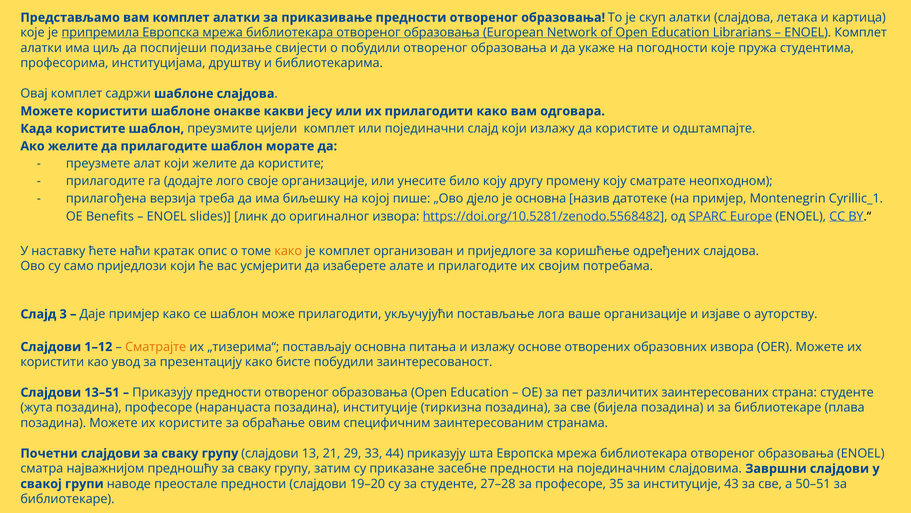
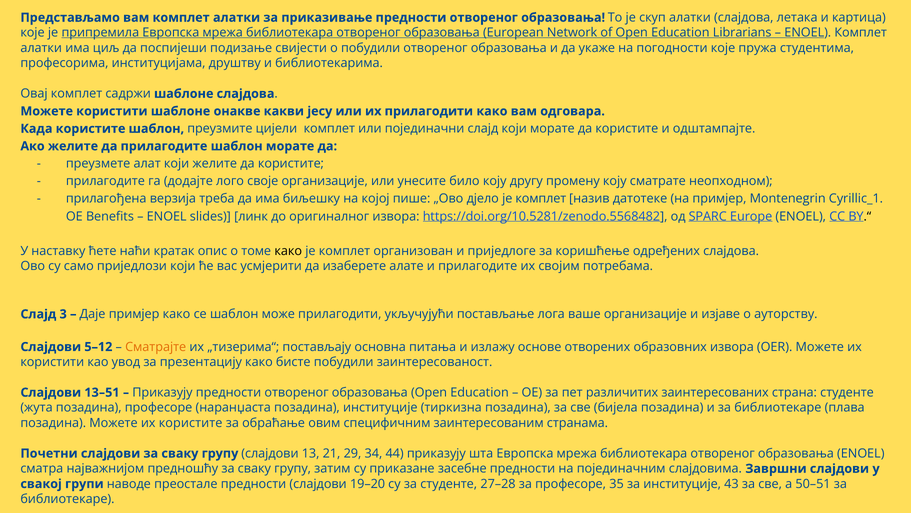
који излажу: излажу -> морате (552, 129)
дјело је основна: основна -> комплет (541, 198)
како colour: orange -> black (288, 251)
1–12: 1–12 -> 5–12 (98, 347)
33: 33 -> 34 (373, 453)
